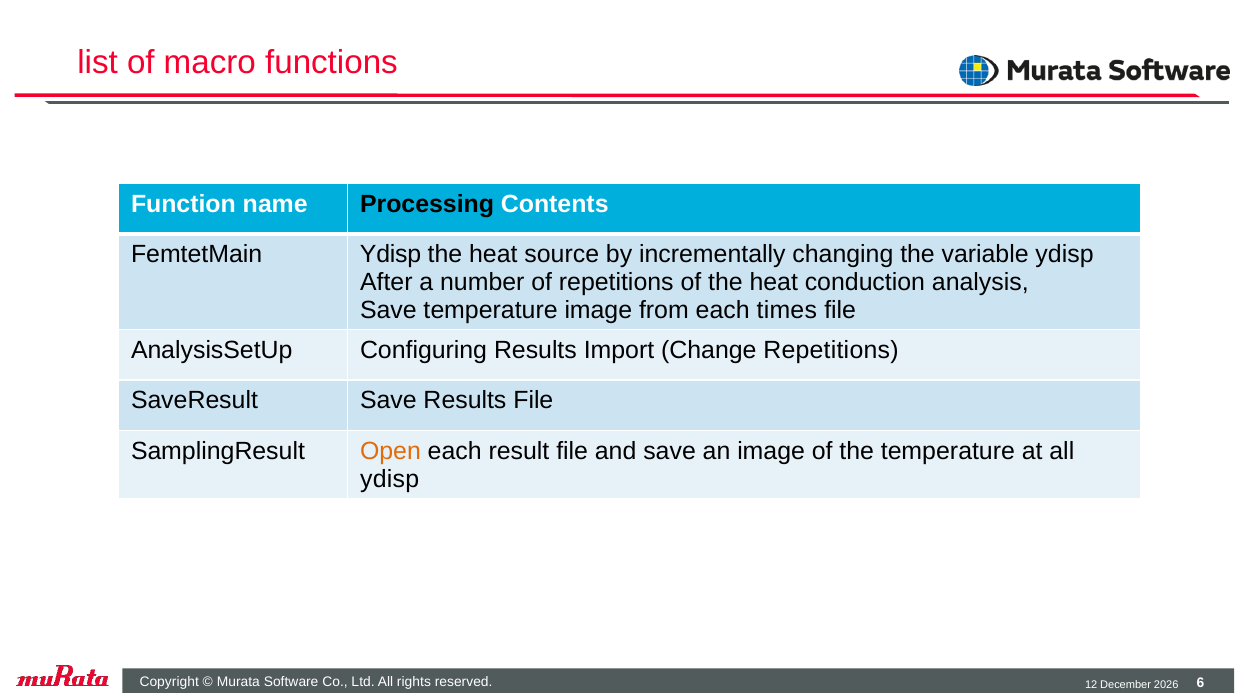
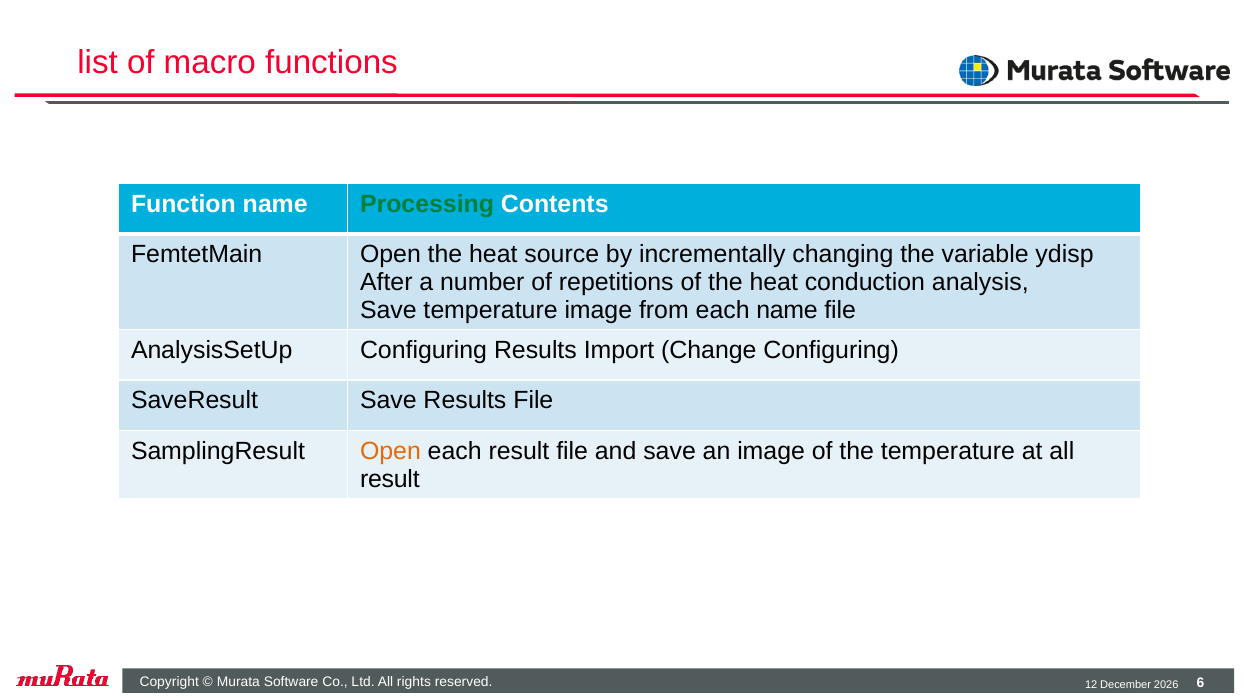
Processing colour: black -> green (427, 204)
FemtetMain Ydisp: Ydisp -> Open (390, 254)
each times: times -> name (787, 310)
Change Repetitions: Repetitions -> Configuring (831, 350)
ydisp: ydisp -> result (390, 479)
